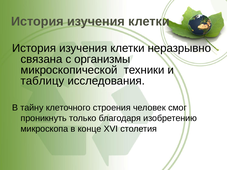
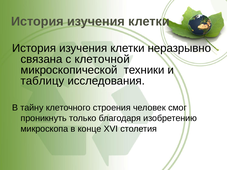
организмы: организмы -> клеточной (102, 59)
